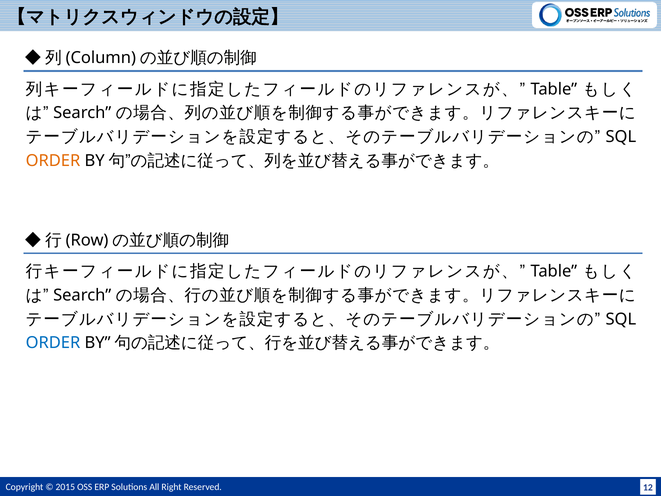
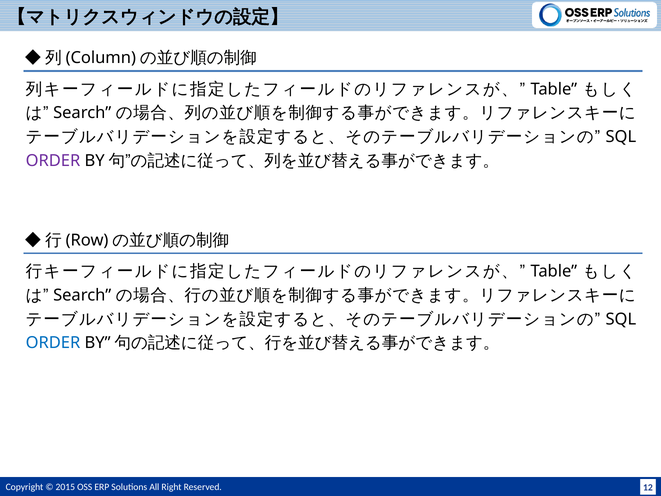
ORDER colour: orange -> purple (53, 161)
